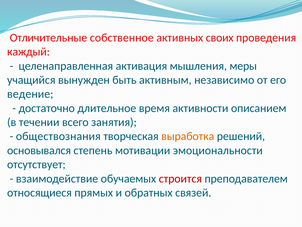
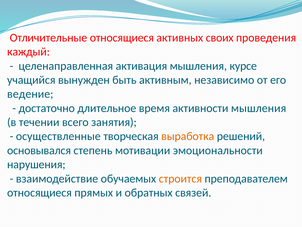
Отличительные собственное: собственное -> относящиеся (122, 38)
меры: меры -> курсе (243, 66)
активности описанием: описанием -> мышления (259, 108)
обществознания: обществознания -> осуществленные (58, 136)
отсутствует: отсутствует -> нарушения (36, 164)
строится colour: red -> orange (180, 178)
